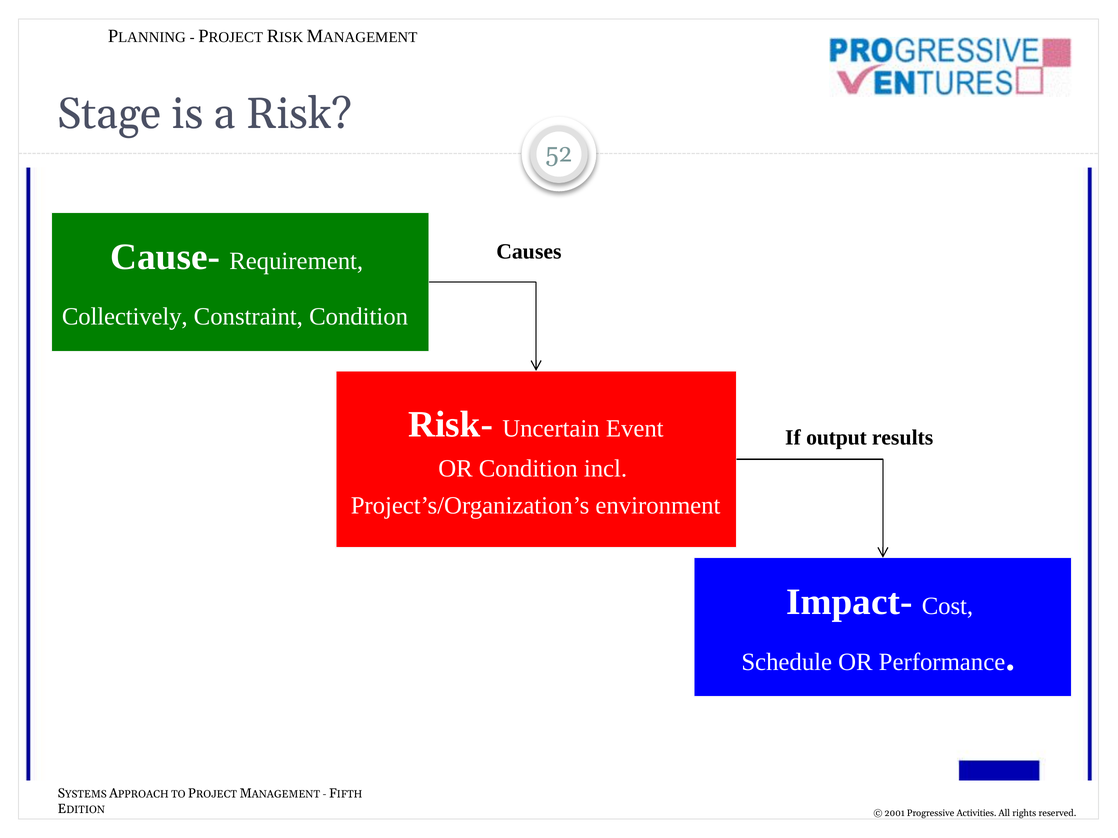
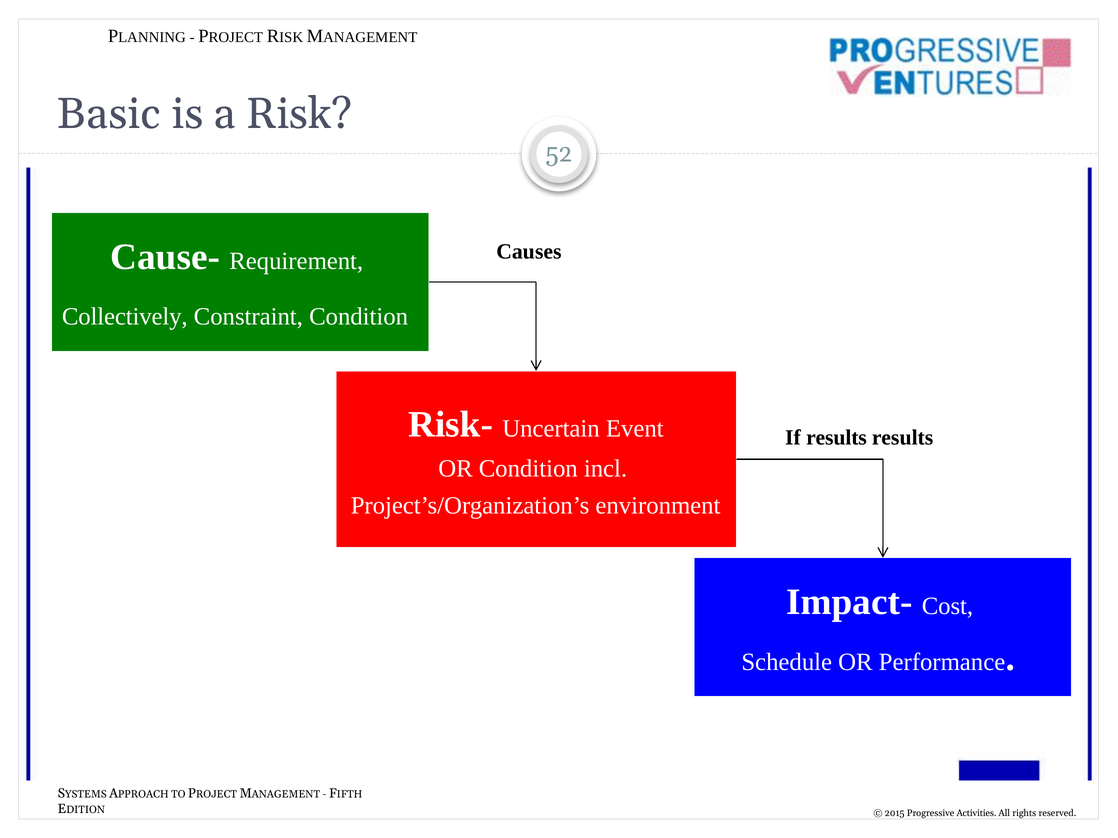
Stage: Stage -> Basic (109, 114)
If output: output -> results (836, 438)
2001: 2001 -> 2015 (895, 814)
